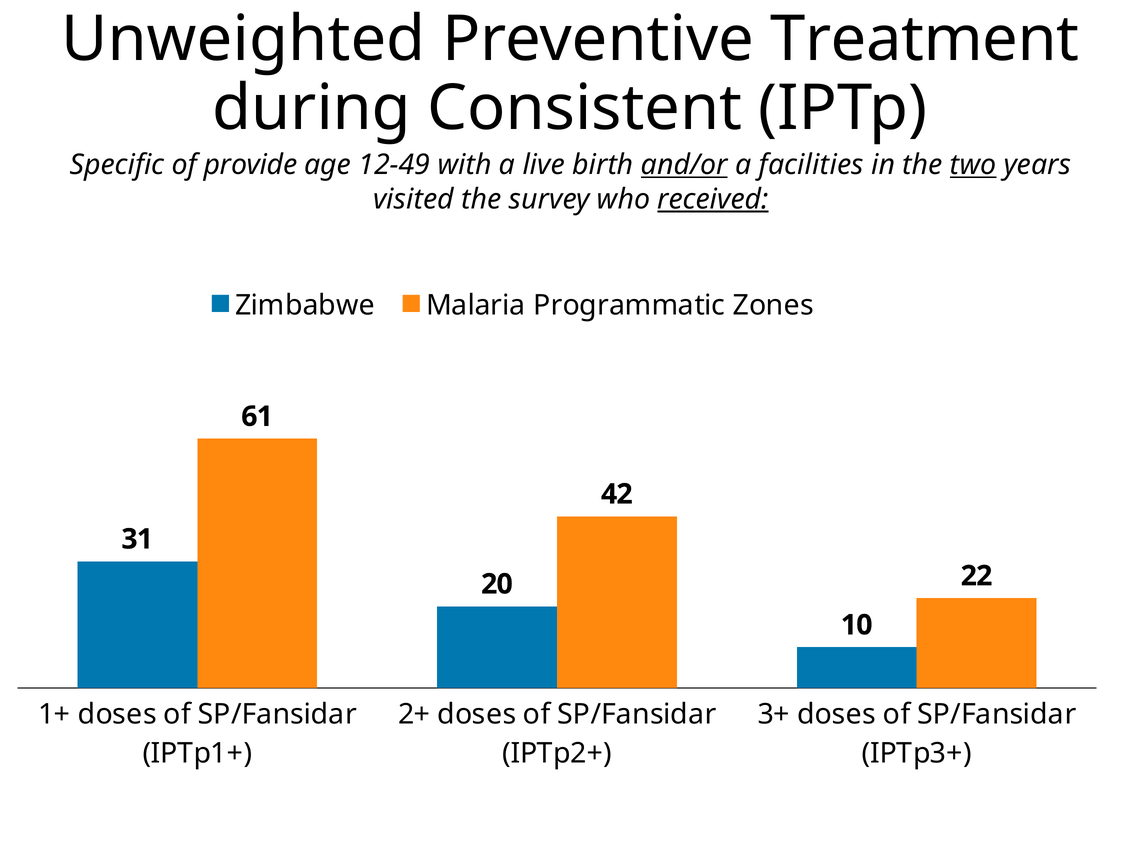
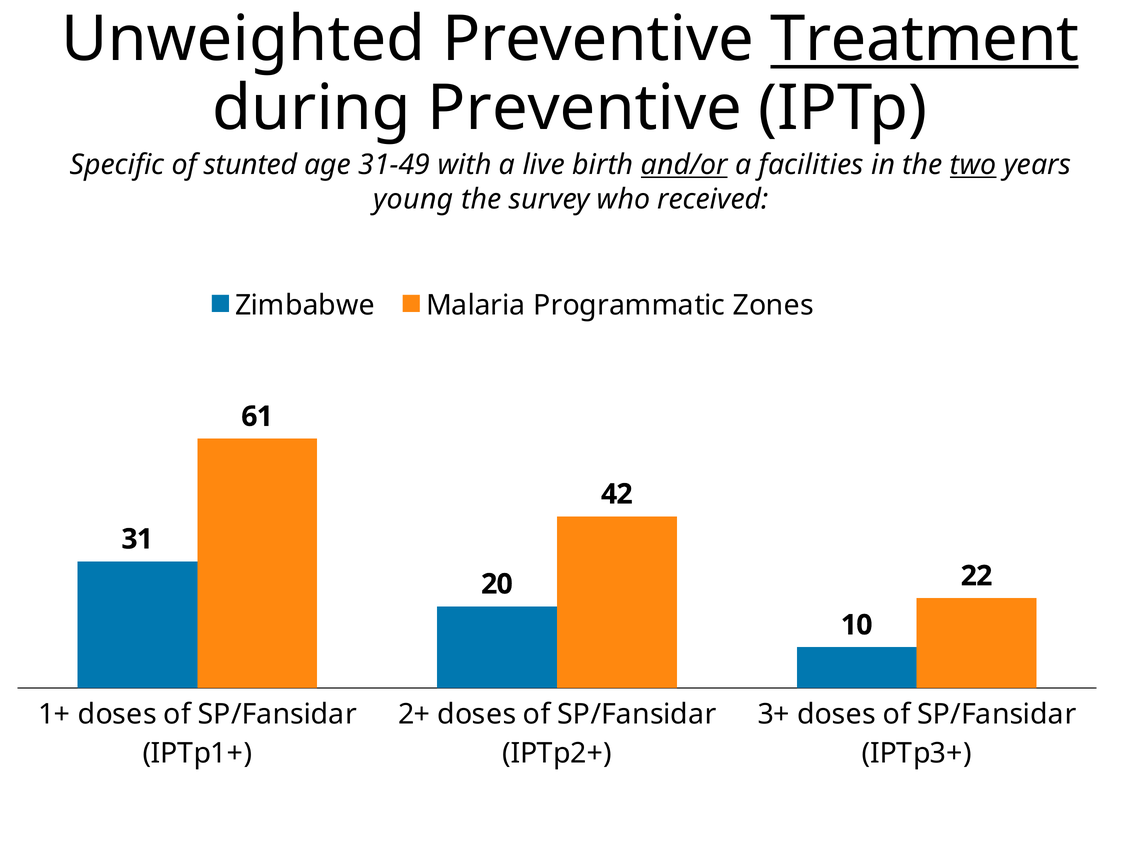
Treatment underline: none -> present (925, 39)
during Consistent: Consistent -> Preventive (585, 108)
provide: provide -> stunted (251, 165)
12-49: 12-49 -> 31-49 (394, 165)
visited: visited -> young (413, 199)
received underline: present -> none (713, 199)
